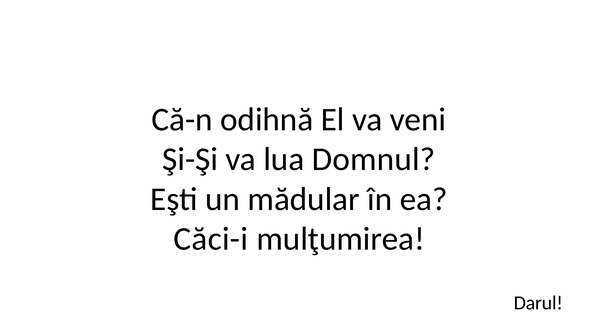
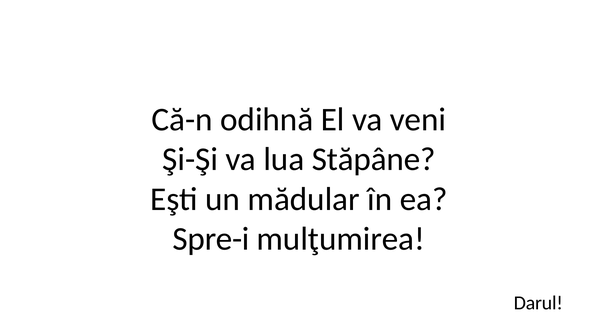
Domnul: Domnul -> Stăpâne (374, 160)
Căci-i: Căci-i -> Spre-i (211, 239)
